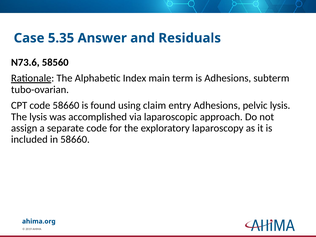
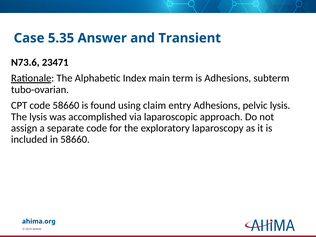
Residuals: Residuals -> Transient (190, 38)
58560: 58560 -> 23471 (55, 63)
